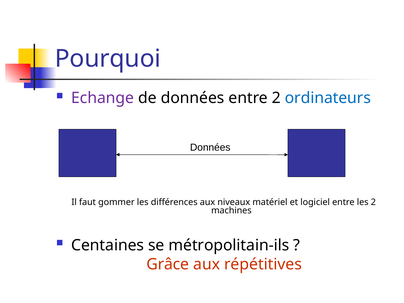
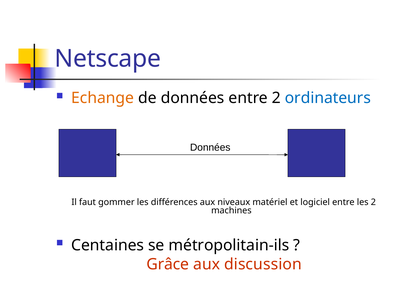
Pourquoi: Pourquoi -> Netscape (108, 59)
Echange colour: purple -> orange (103, 98)
répétitives: répétitives -> discussion (263, 264)
